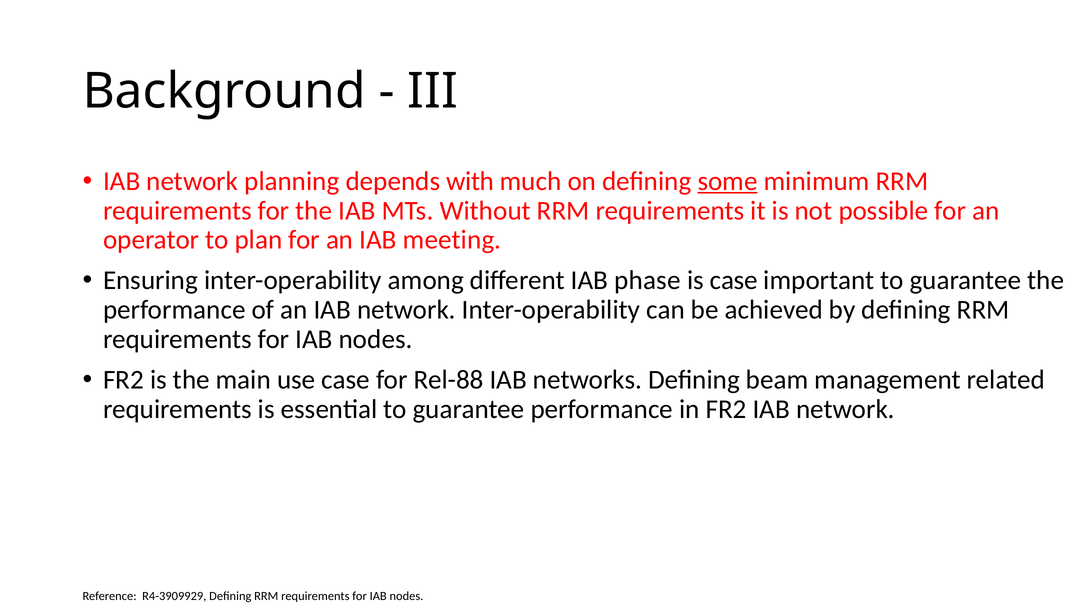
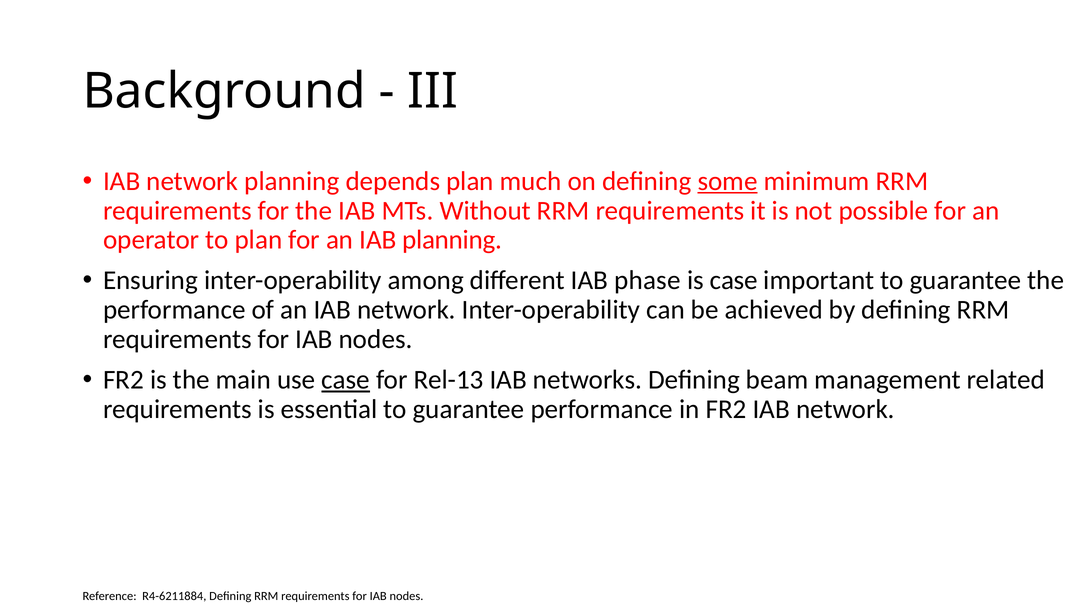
depends with: with -> plan (470, 181)
IAB meeting: meeting -> planning (452, 240)
case underline: none -> present (346, 379)
Rel-88: Rel-88 -> Rel-13 (449, 379)
R4-3909929: R4-3909929 -> R4-6211884 (174, 596)
